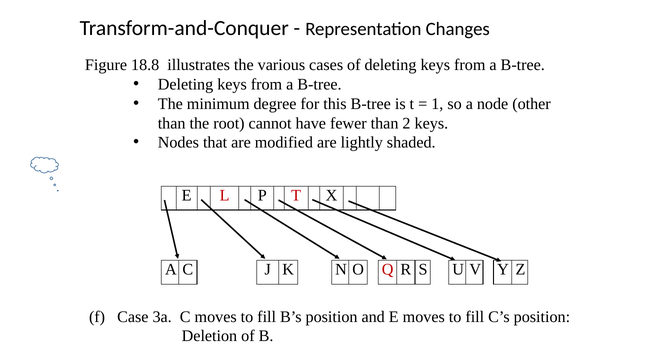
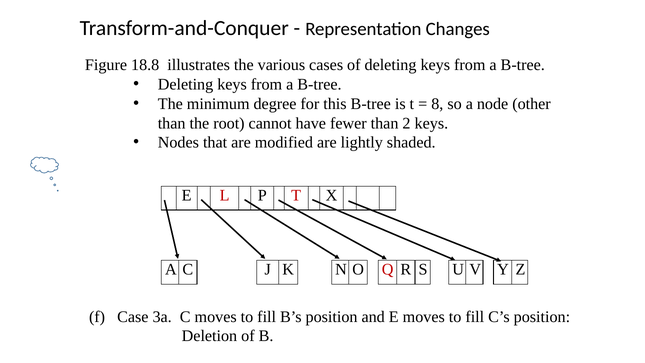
1: 1 -> 8 (437, 104)
